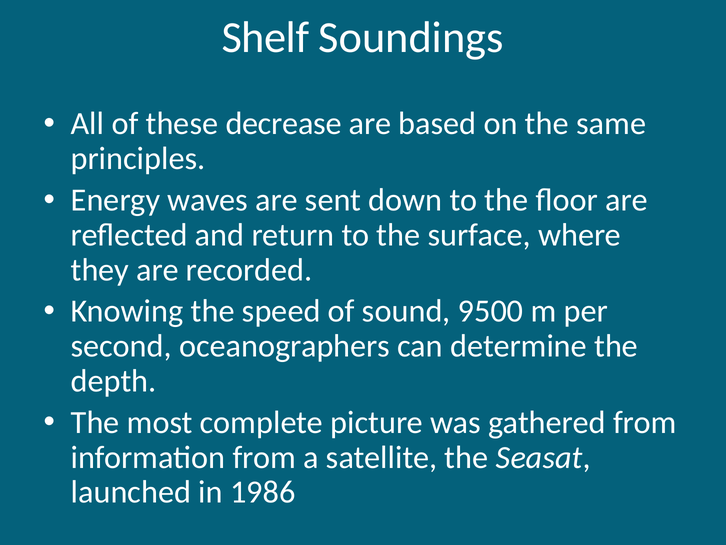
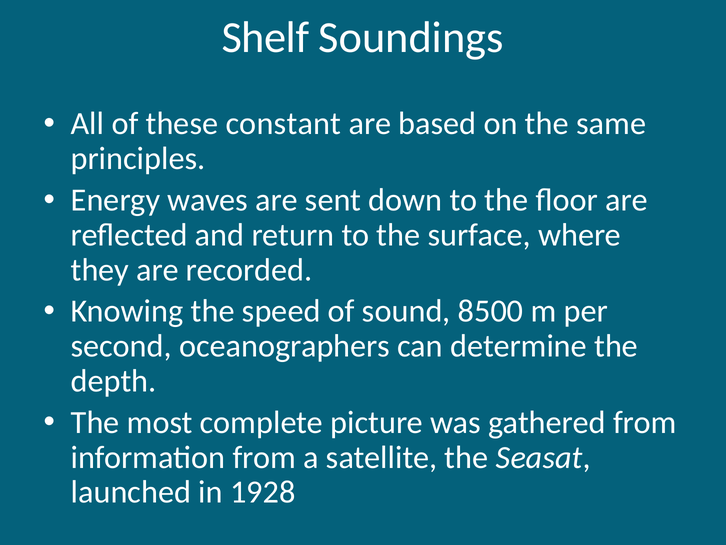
decrease: decrease -> constant (283, 124)
9500: 9500 -> 8500 (491, 311)
1986: 1986 -> 1928 (263, 492)
